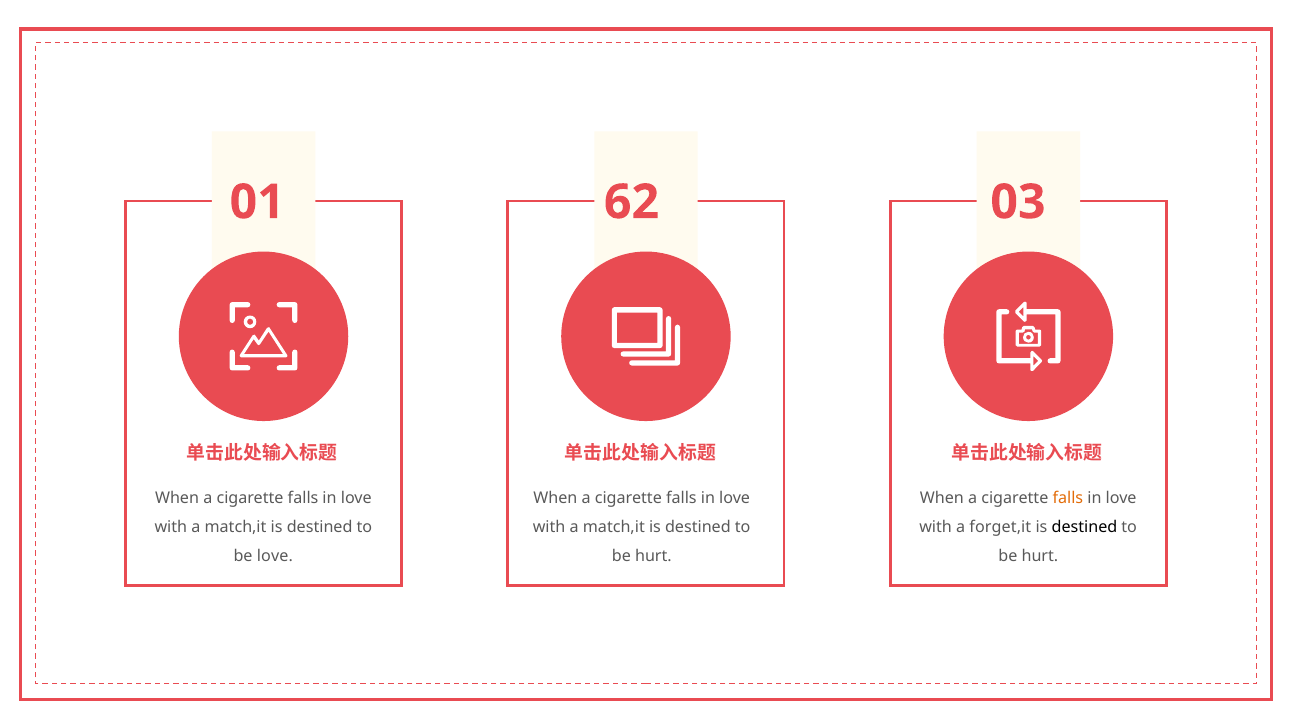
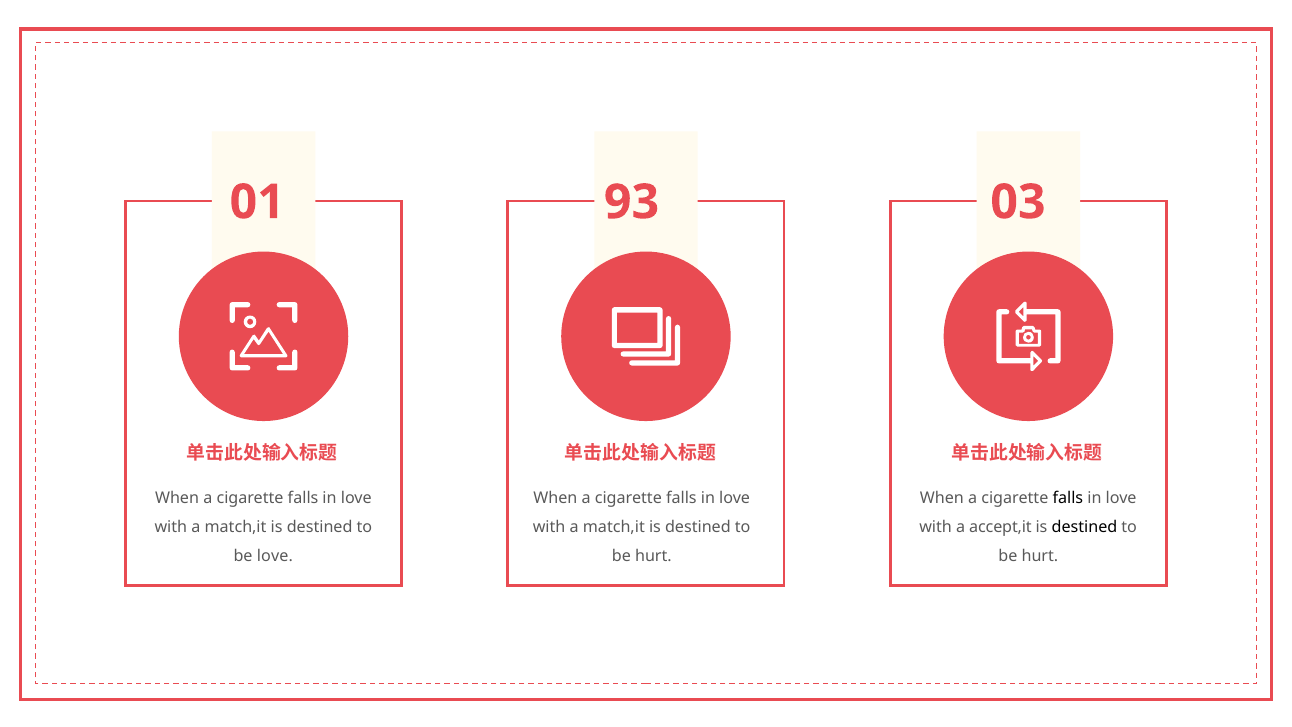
62: 62 -> 93 (632, 202)
falls colour: orange -> black (1068, 498)
forget,it: forget,it -> accept,it (1000, 527)
